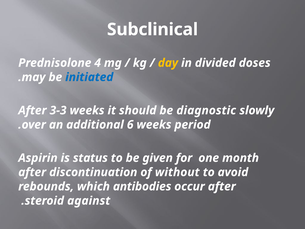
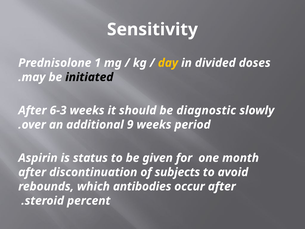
Subclinical: Subclinical -> Sensitivity (152, 29)
4: 4 -> 1 (98, 63)
initiated colour: blue -> black (89, 77)
3-3: 3-3 -> 6-3 (58, 110)
6: 6 -> 9 (130, 125)
without: without -> subjects (177, 172)
against: against -> percent (89, 201)
